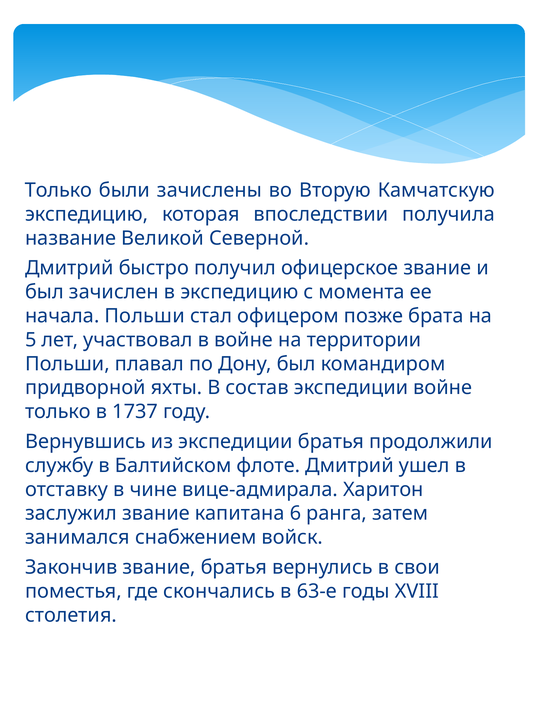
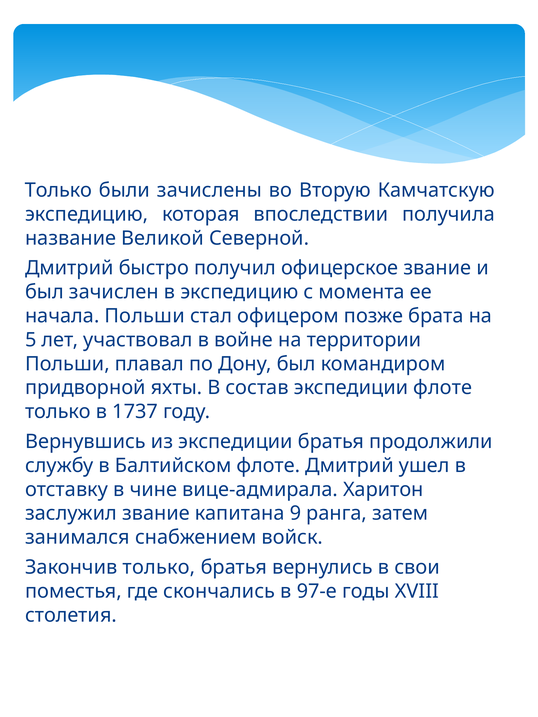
экспедиции войне: войне -> флоте (443, 388)
6: 6 -> 9 (295, 514)
Закончив звание: звание -> только (159, 568)
63-е: 63-е -> 97-е (317, 591)
